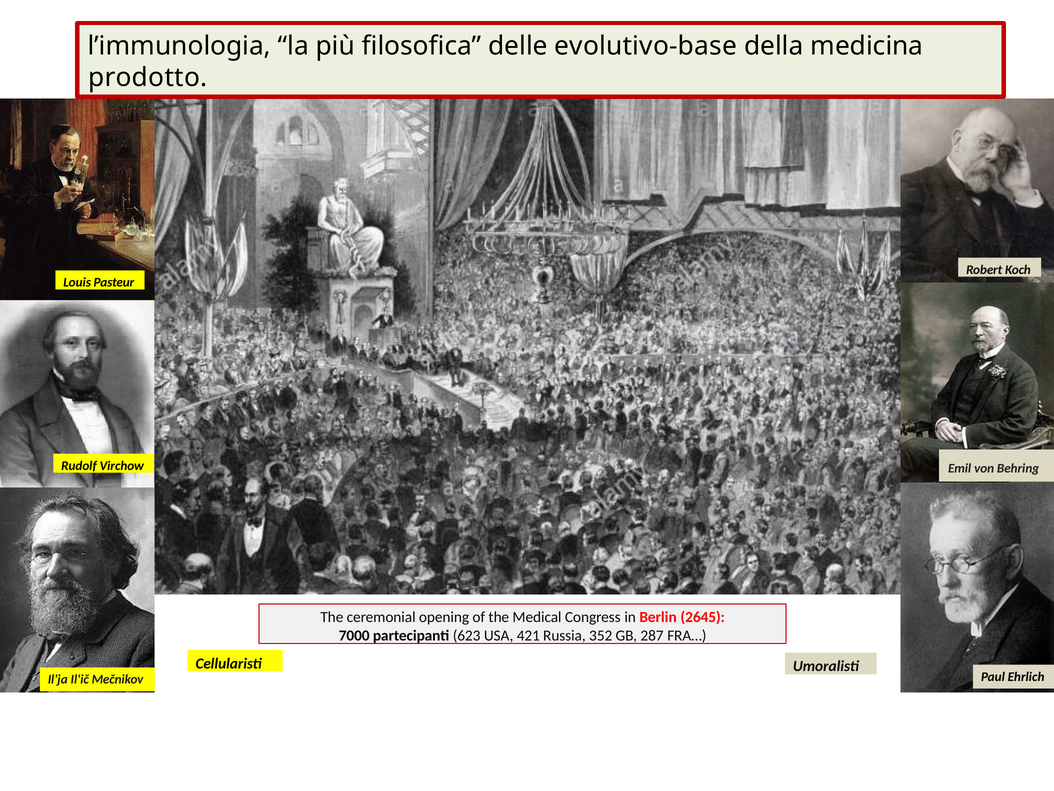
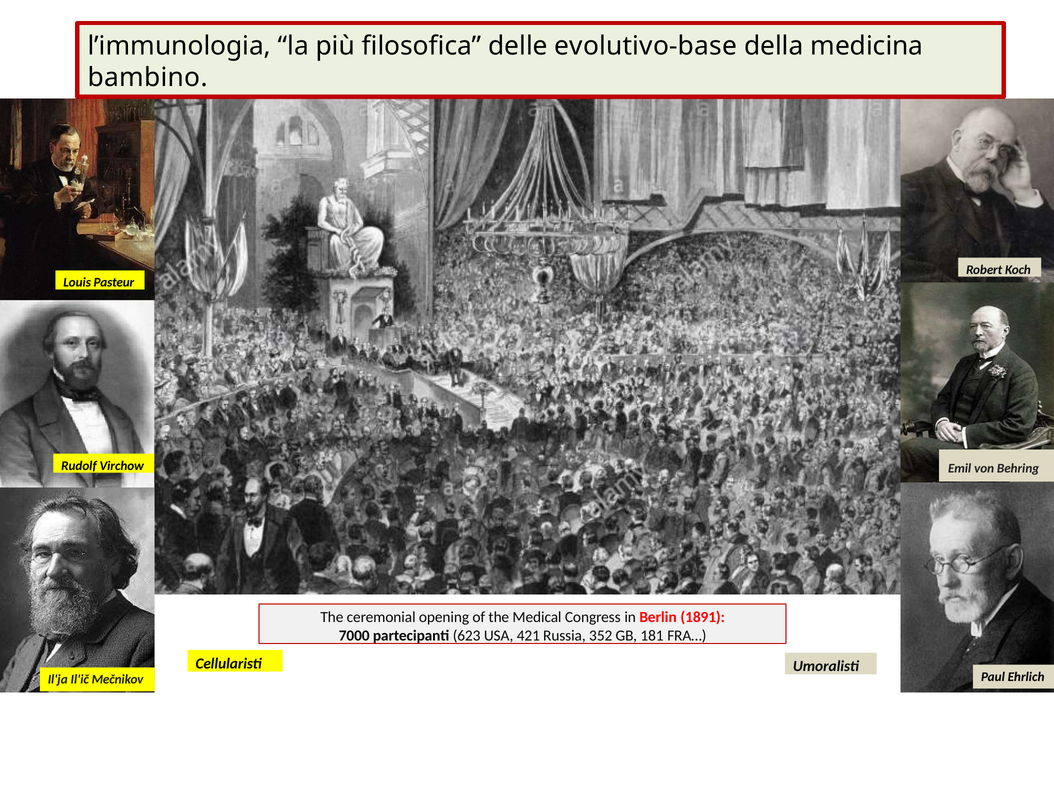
prodotto: prodotto -> bambino (148, 77)
2645: 2645 -> 1891 (703, 617)
287: 287 -> 181 (652, 635)
